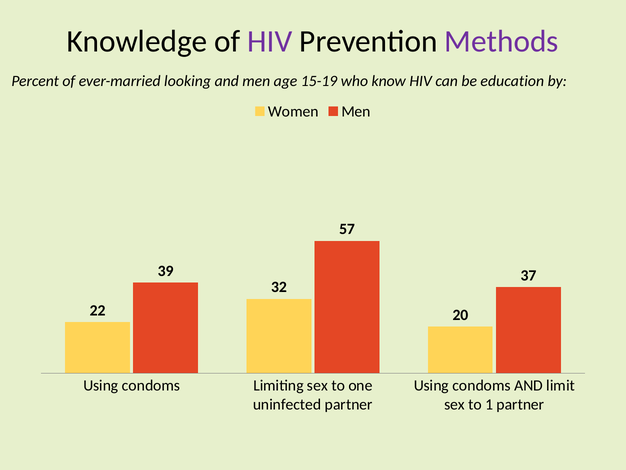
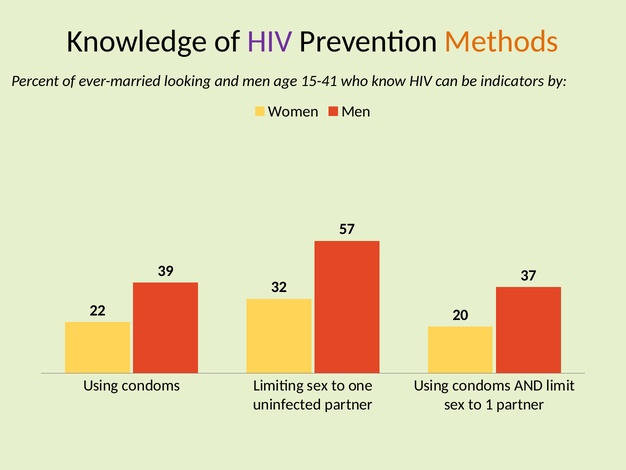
Methods colour: purple -> orange (502, 41)
15-19: 15-19 -> 15-41 (319, 81)
education: education -> indicators (512, 81)
